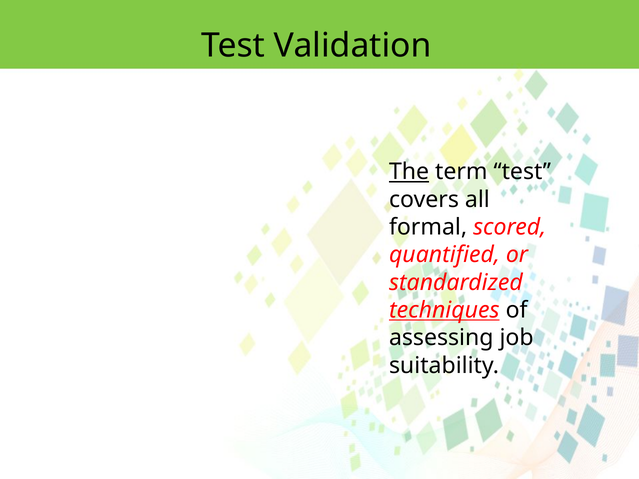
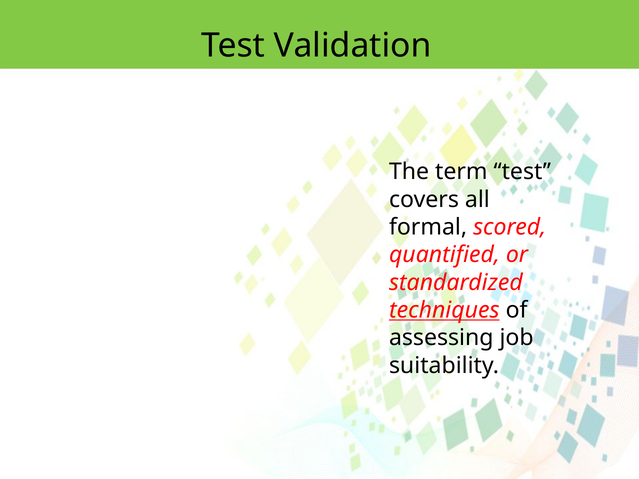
The underline: present -> none (409, 172)
